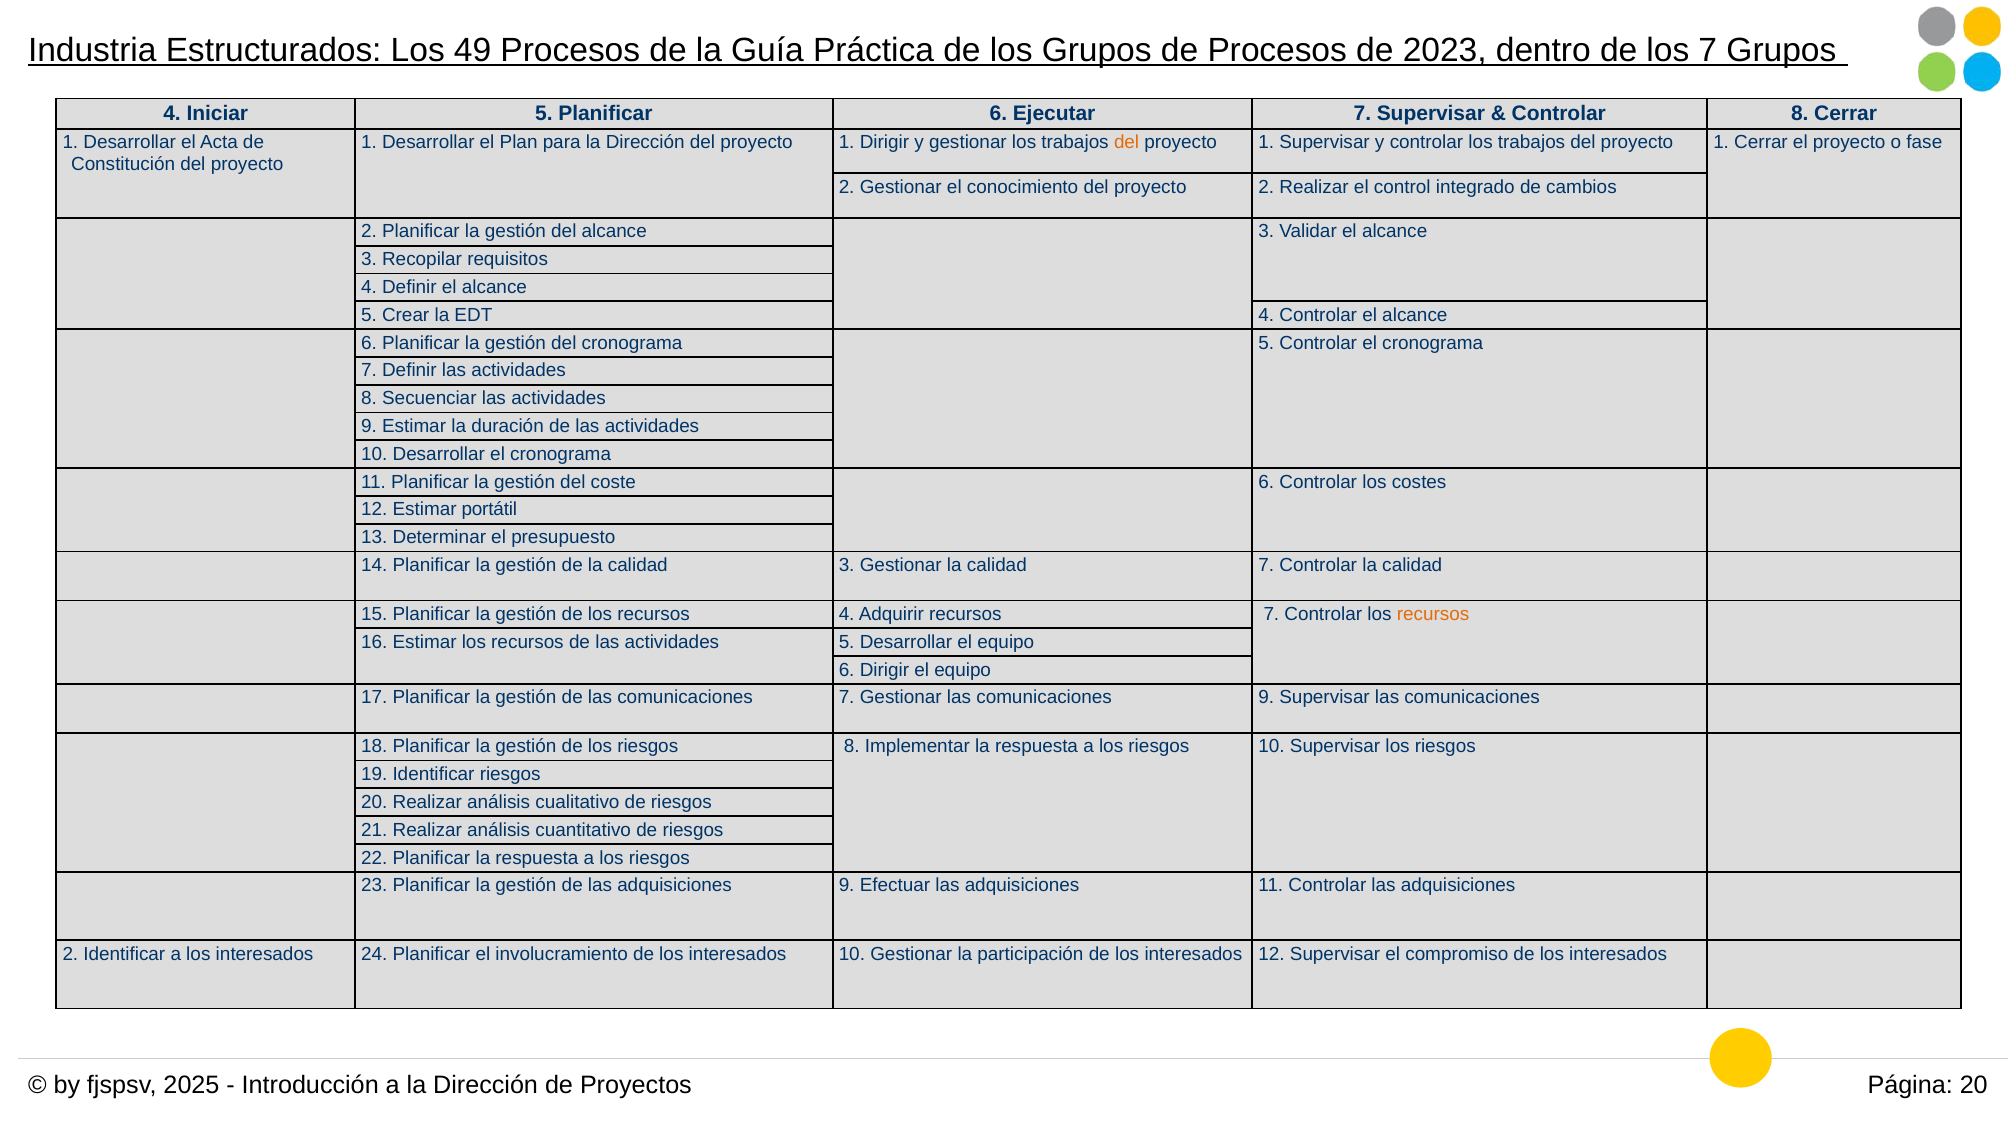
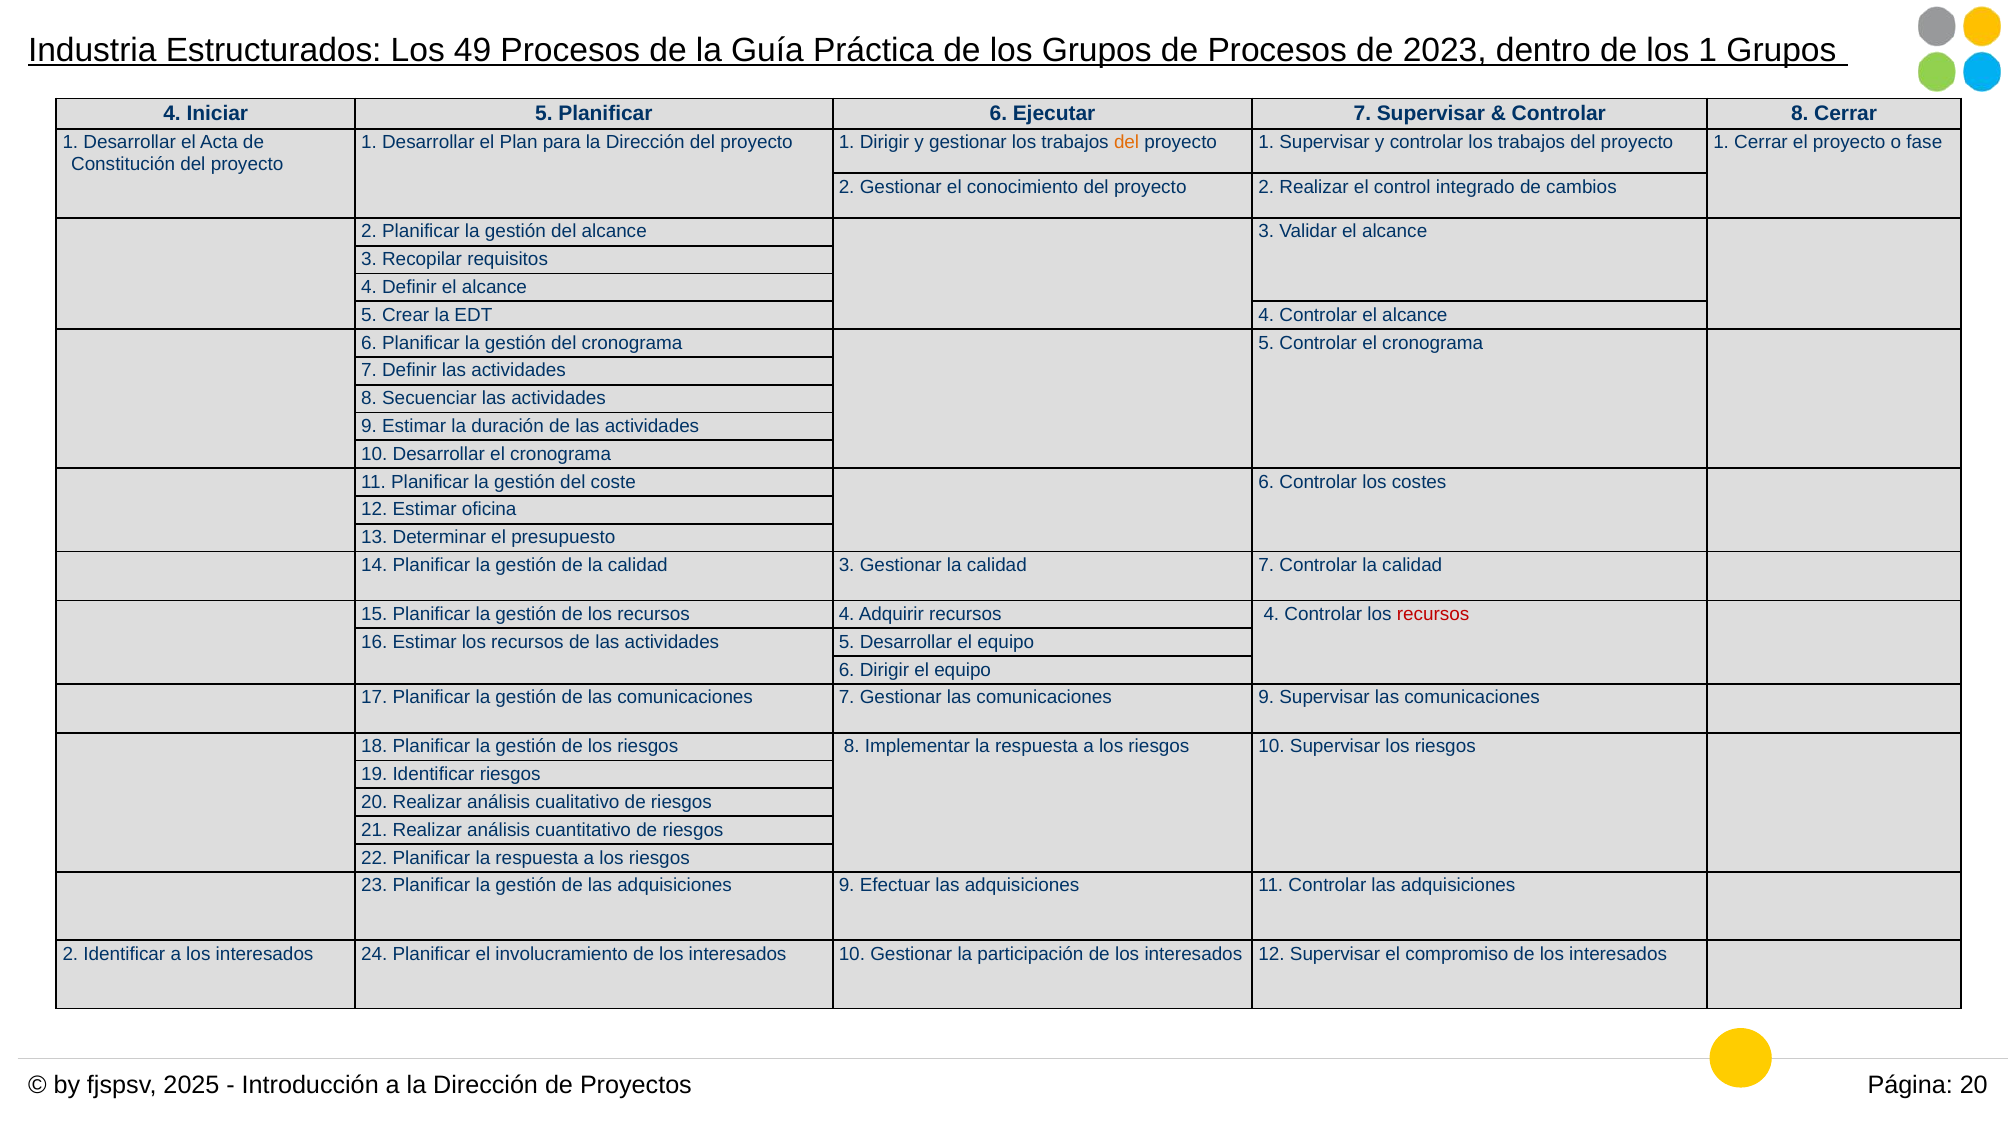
los 7: 7 -> 1 (1708, 50)
portátil: portátil -> oficina (489, 510)
Adquirir recursos 7: 7 -> 4 (1271, 614)
recursos colour: orange -> red (1433, 614)
